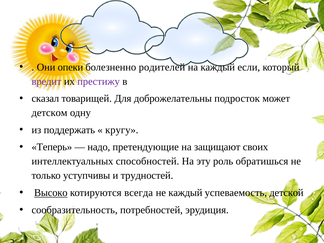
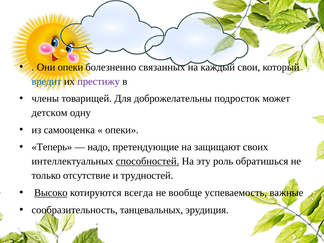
родителей: родителей -> связанных (162, 67)
если: если -> свои (249, 67)
вредит colour: purple -> blue (47, 81)
сказал: сказал -> члены (45, 99)
поддержать: поддержать -> самооценка (69, 130)
кругу: кругу -> опеки (122, 130)
способностей underline: none -> present (148, 161)
уступчивы: уступчивы -> отсутствие (87, 176)
не каждый: каждый -> вообще (185, 193)
детской: детской -> важные (286, 193)
потребностей: потребностей -> танцевальных (152, 210)
